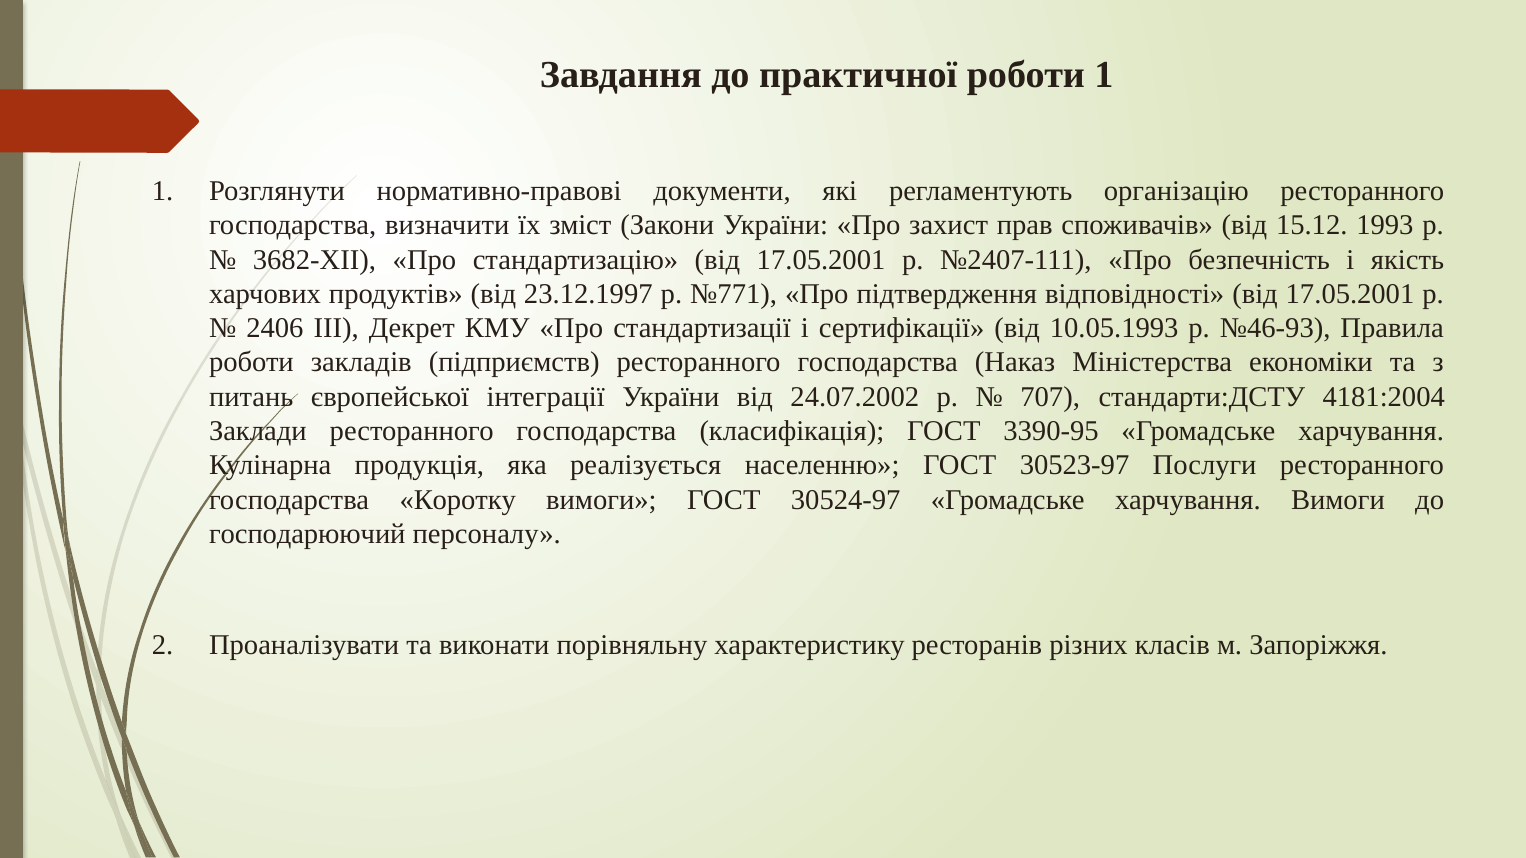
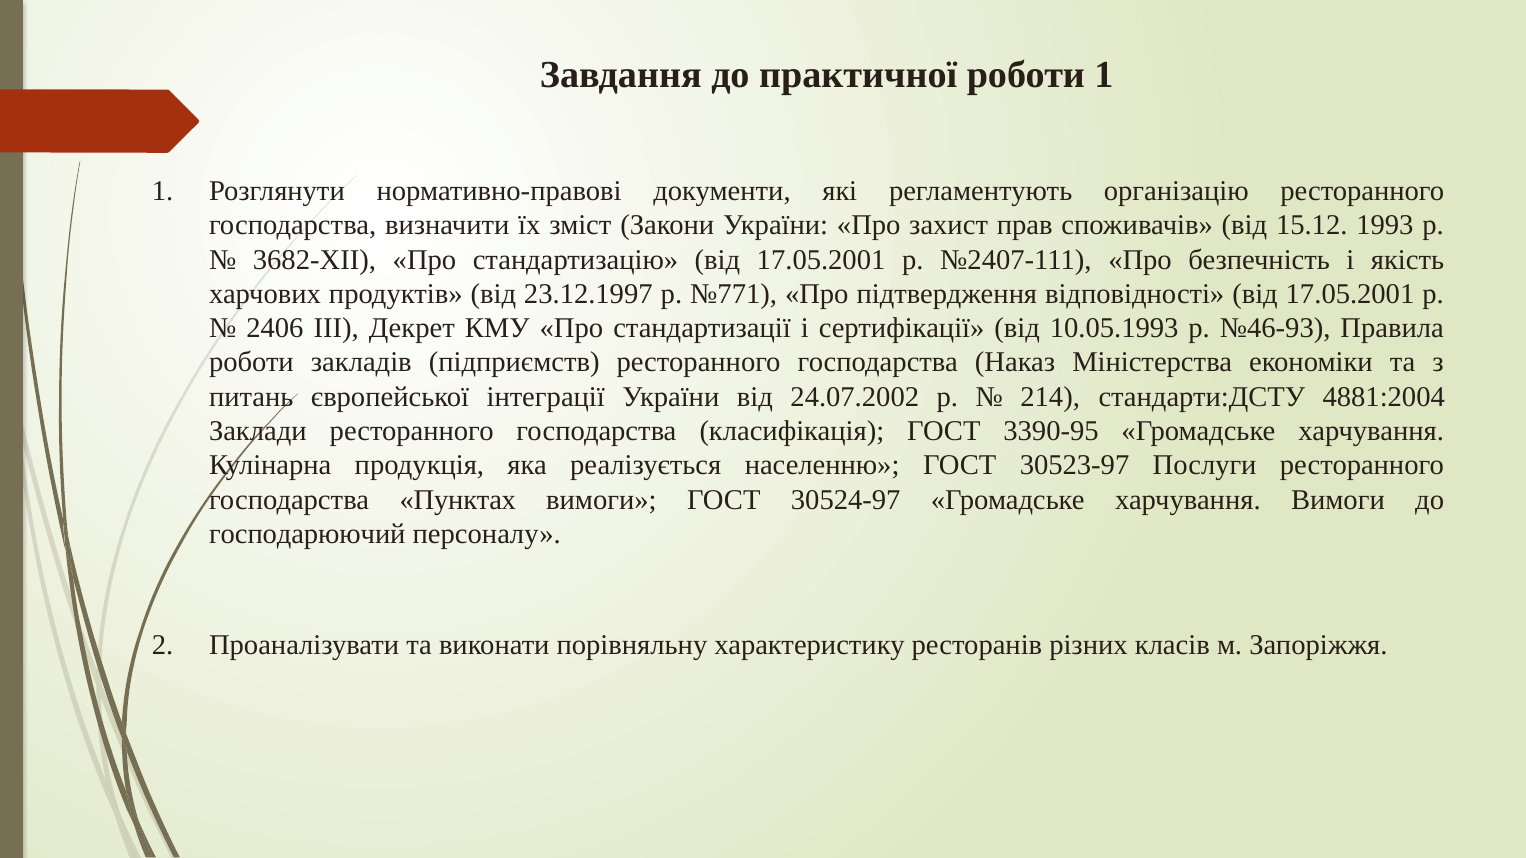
707: 707 -> 214 (1050, 397)
4181:2004: 4181:2004 -> 4881:2004 (1384, 397)
Коротку: Коротку -> Пунктах (458, 500)
